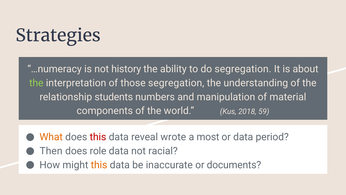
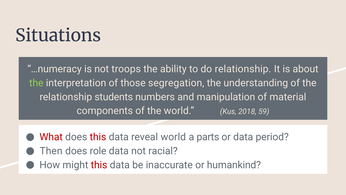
Strategies: Strategies -> Situations (58, 35)
history: history -> troops (126, 69)
do segregation: segregation -> relationship (243, 69)
What colour: orange -> red (51, 137)
reveal wrote: wrote -> world (173, 137)
most: most -> parts (208, 137)
this colour: orange -> red (99, 165)
documents: documents -> humankind (234, 165)
